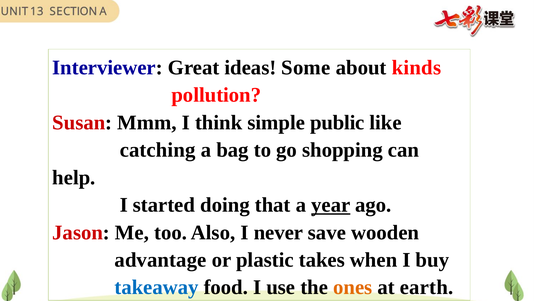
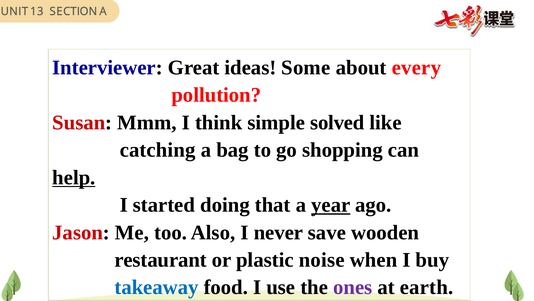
kinds: kinds -> every (417, 68)
public: public -> solved (337, 122)
help underline: none -> present (74, 177)
advantage: advantage -> restaurant (161, 259)
takes: takes -> noise (322, 259)
ones colour: orange -> purple (353, 287)
